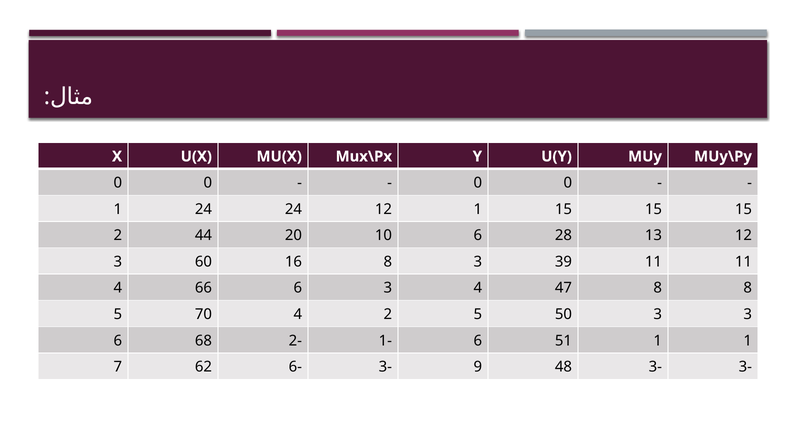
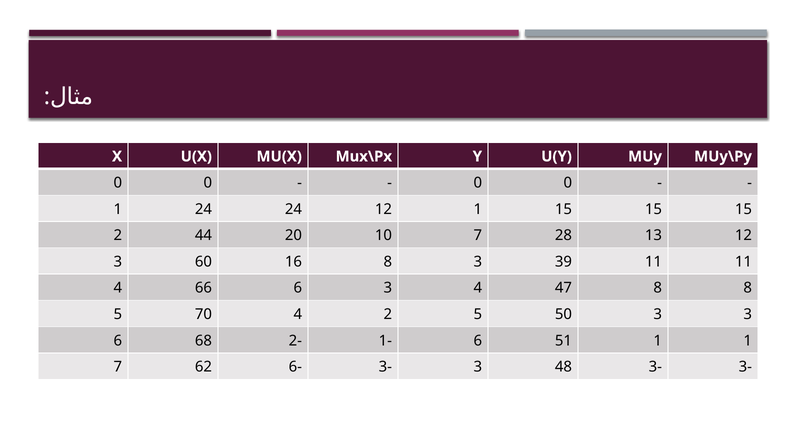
10 6: 6 -> 7 (478, 235)
9: 9 -> 3 (478, 367)
